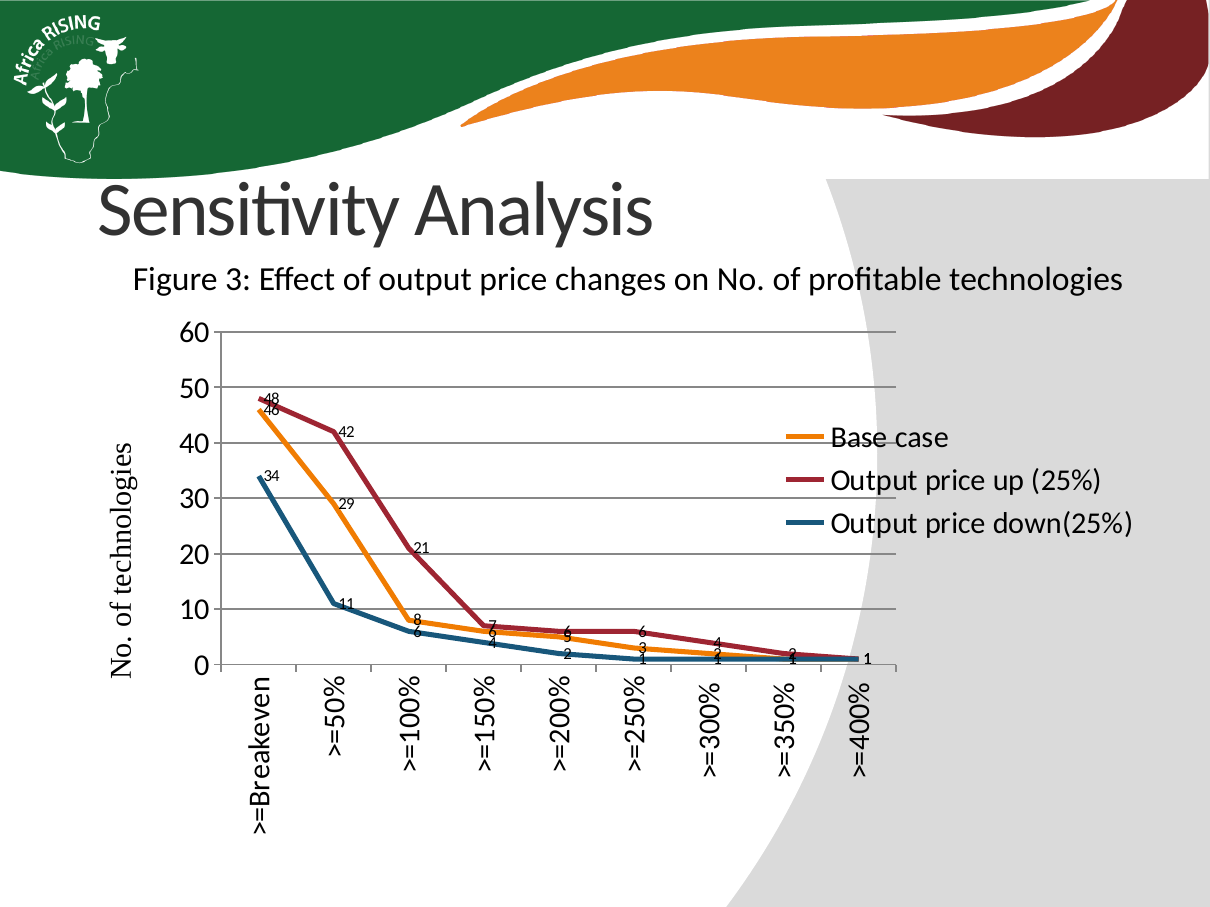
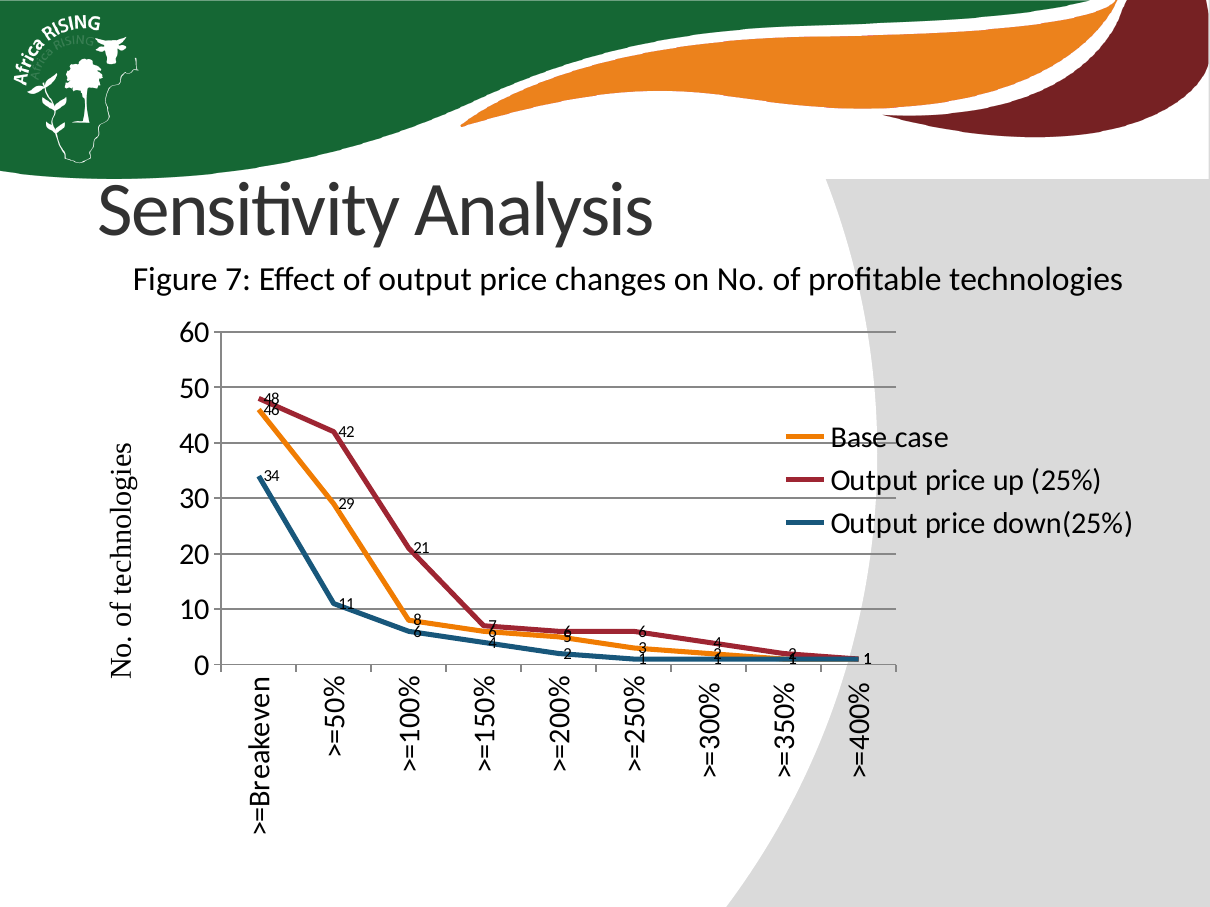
Figure 3: 3 -> 7 (238, 280)
